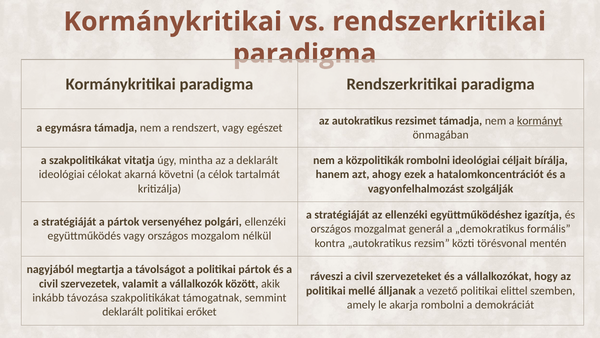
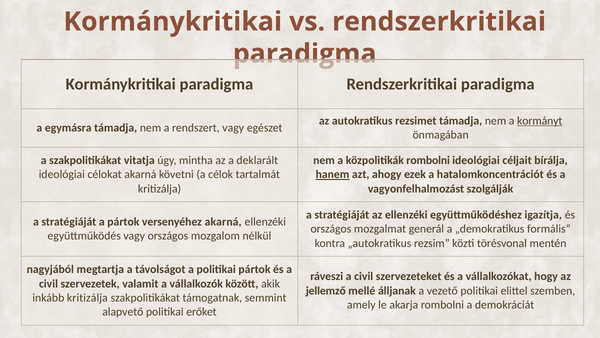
hanem underline: none -> present (332, 174)
versenyéhez polgári: polgári -> akarná (223, 222)
politikai: politikai -> jellemző (326, 290)
inkább távozása: távozása -> kritizálja (87, 297)
deklarált: deklarált -> alapvető (123, 312)
